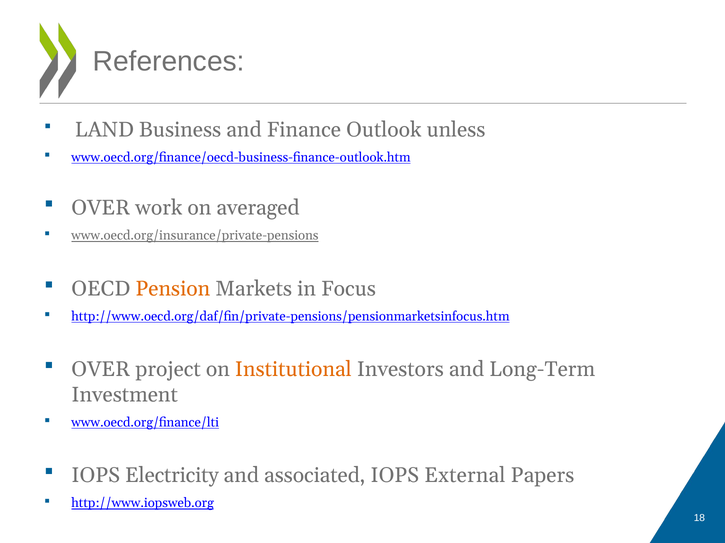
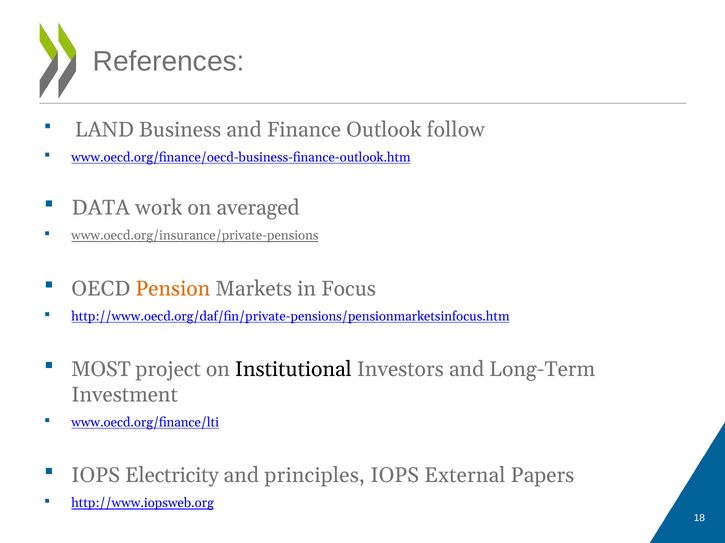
unless: unless -> follow (456, 130)
OVER: OVER -> DATA (101, 208)
OVER: OVER -> MOST (101, 370)
Institutional colour: orange -> black (293, 370)
associated: associated -> principles (315, 476)
